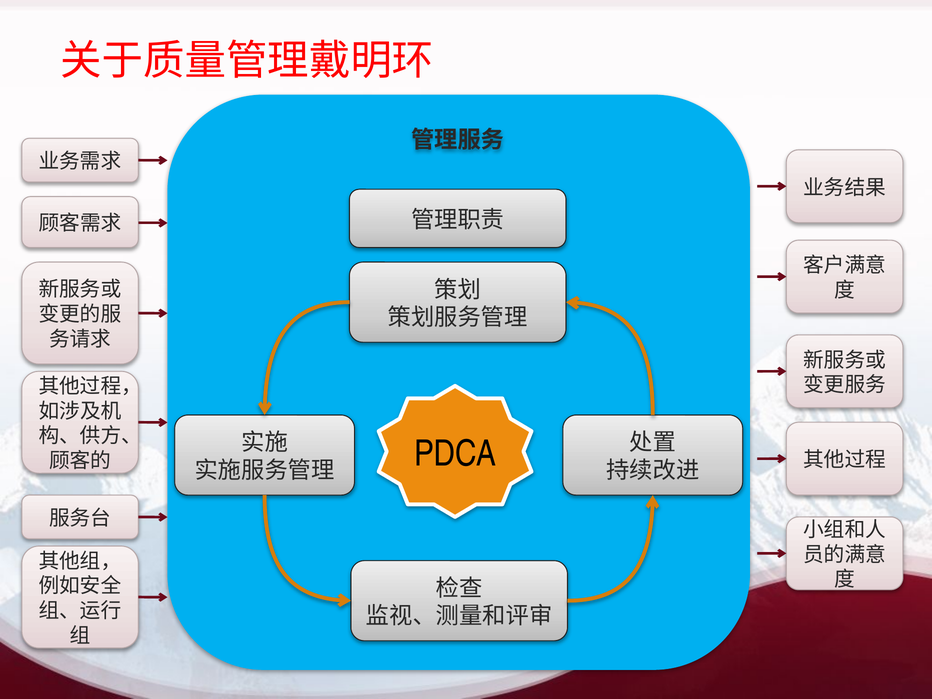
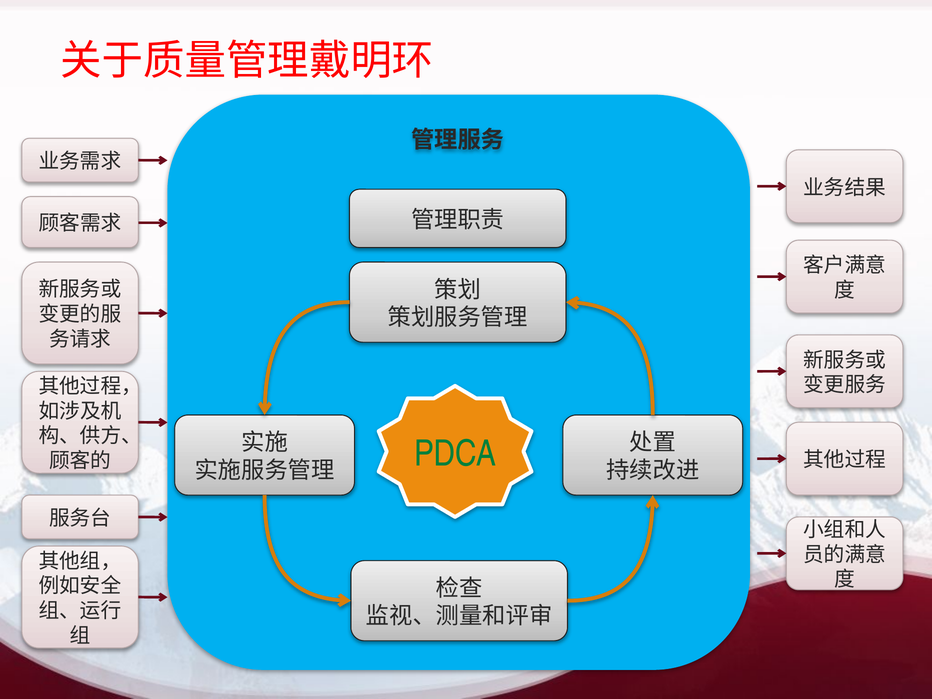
PDCA colour: black -> green (455, 454)
